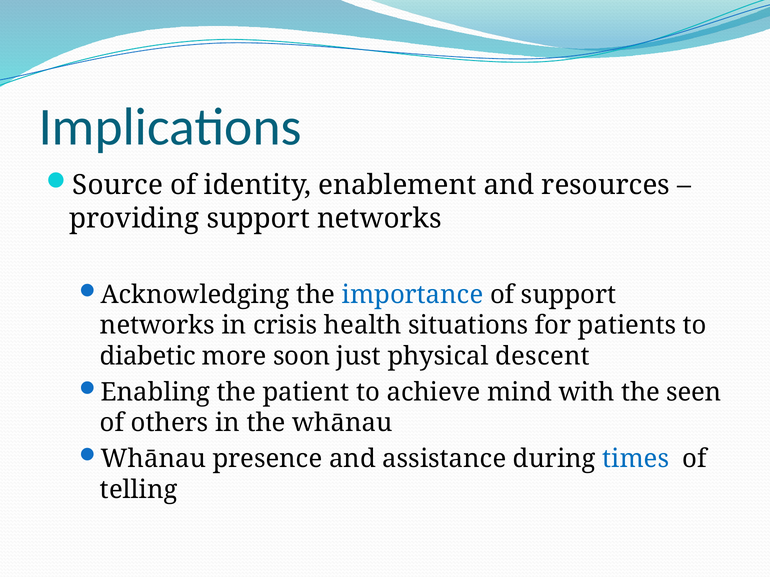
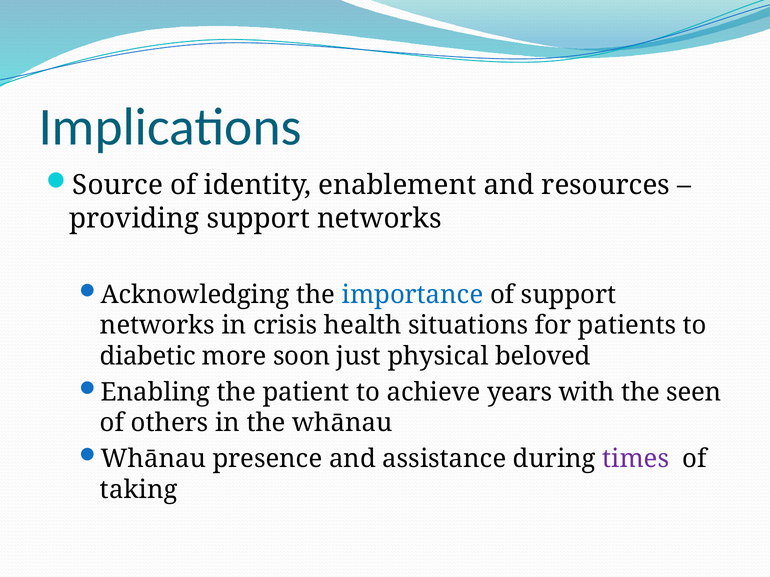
descent: descent -> beloved (543, 357)
mind: mind -> years (520, 392)
times colour: blue -> purple (636, 459)
telling: telling -> taking (139, 490)
